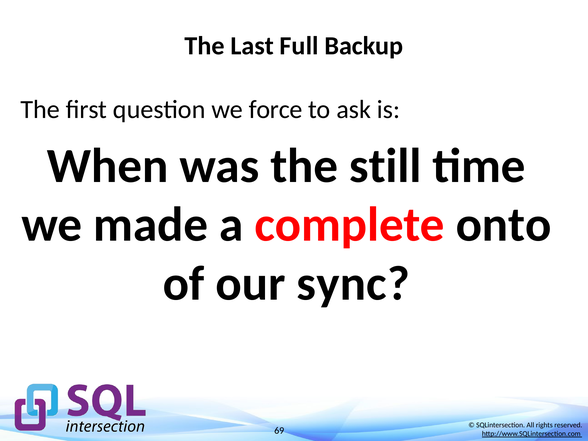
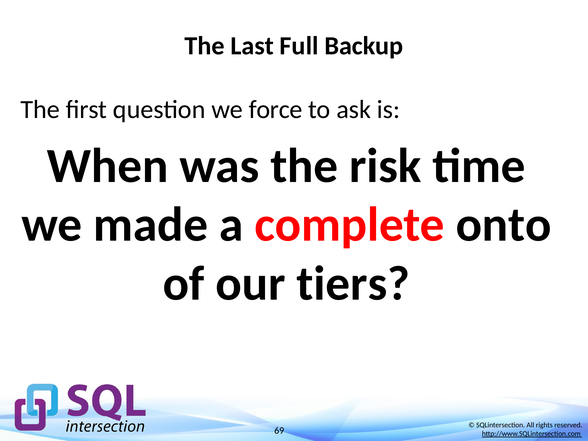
still: still -> risk (385, 166)
sync: sync -> tiers (353, 284)
